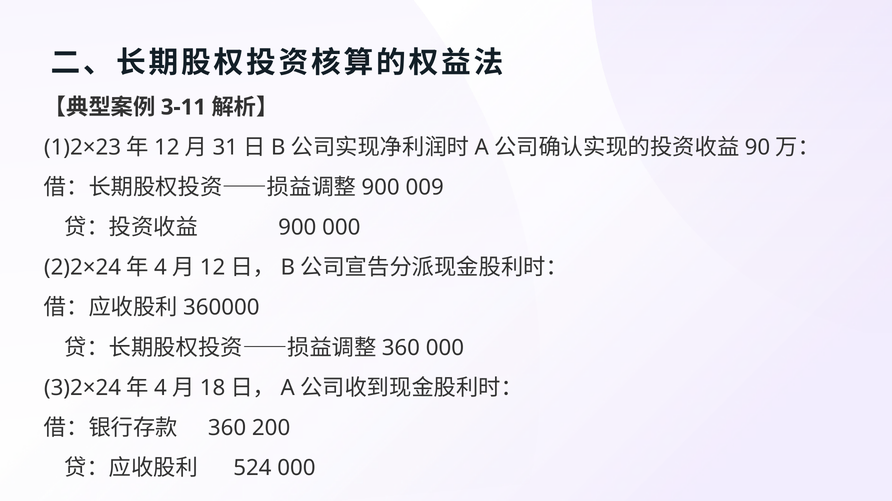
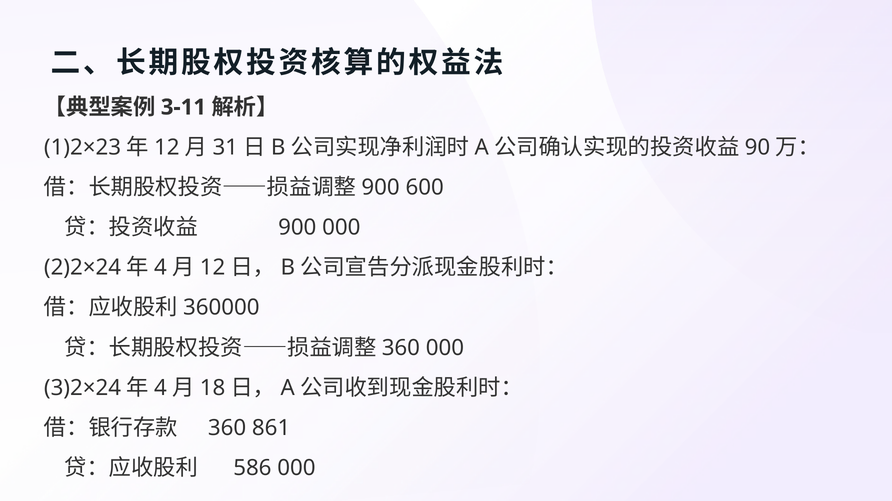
009: 009 -> 600 (425, 188)
200: 200 -> 861 (271, 428)
524: 524 -> 586 (252, 469)
